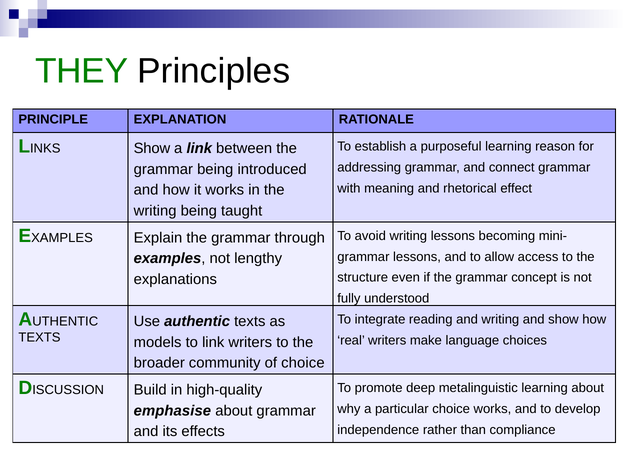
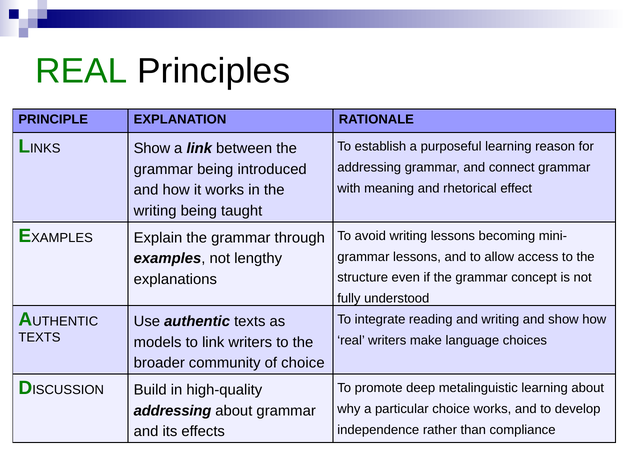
THEY: THEY -> REAL (81, 71)
emphasise: emphasise -> addressing (173, 411)
